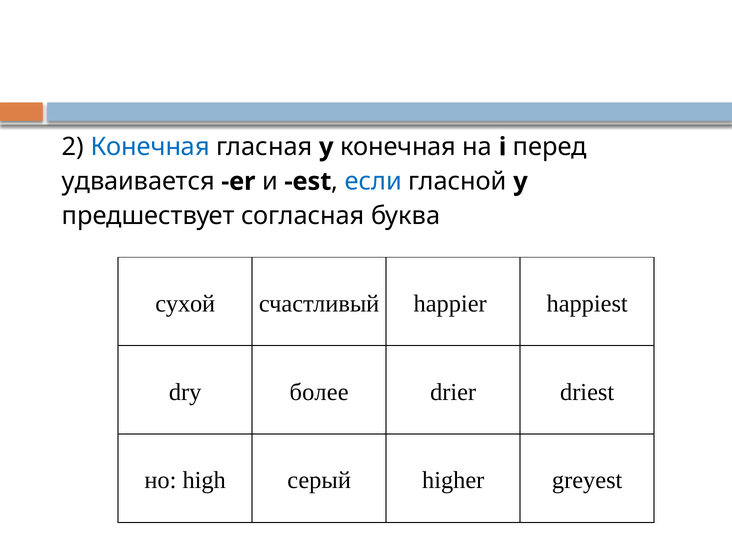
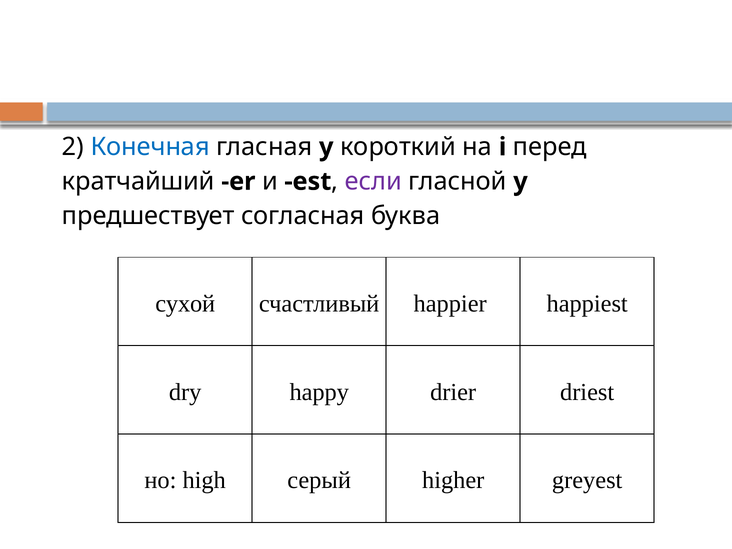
у конечная: конечная -> короткий (398, 147)
удваивается: удваивается -> кратчайший (138, 181)
если colour: blue -> purple (373, 181)
более: более -> happy (319, 392)
